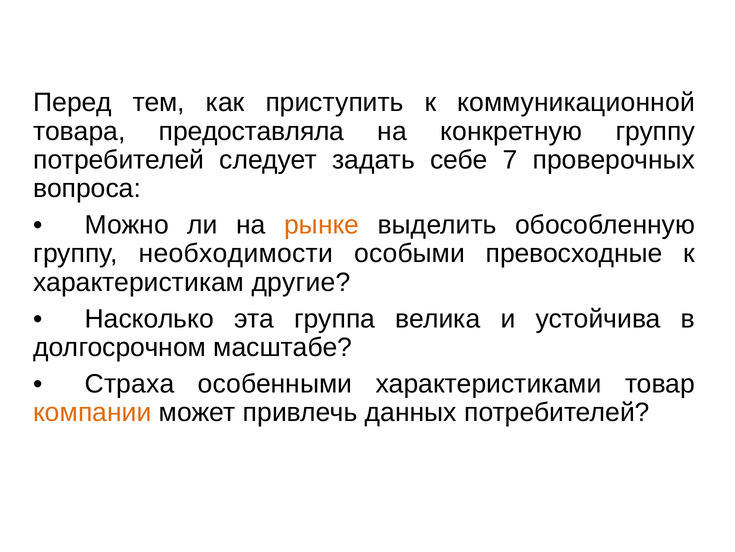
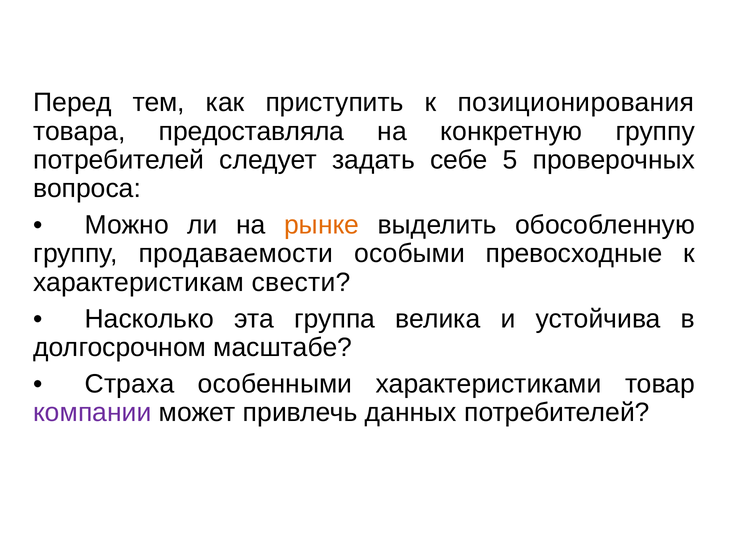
коммуникационной: коммуникационной -> позиционирования (576, 102)
7: 7 -> 5 (510, 160)
необходимости: необходимости -> продаваемости (236, 253)
другие: другие -> свести (301, 282)
компании colour: orange -> purple (92, 412)
